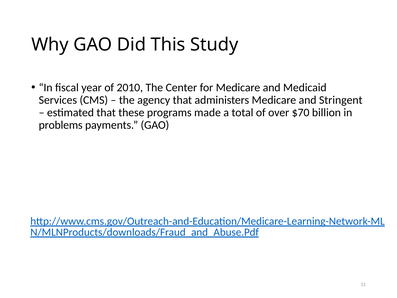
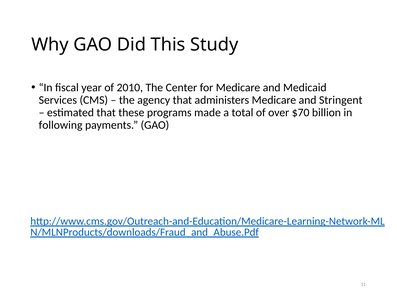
problems: problems -> following (61, 125)
